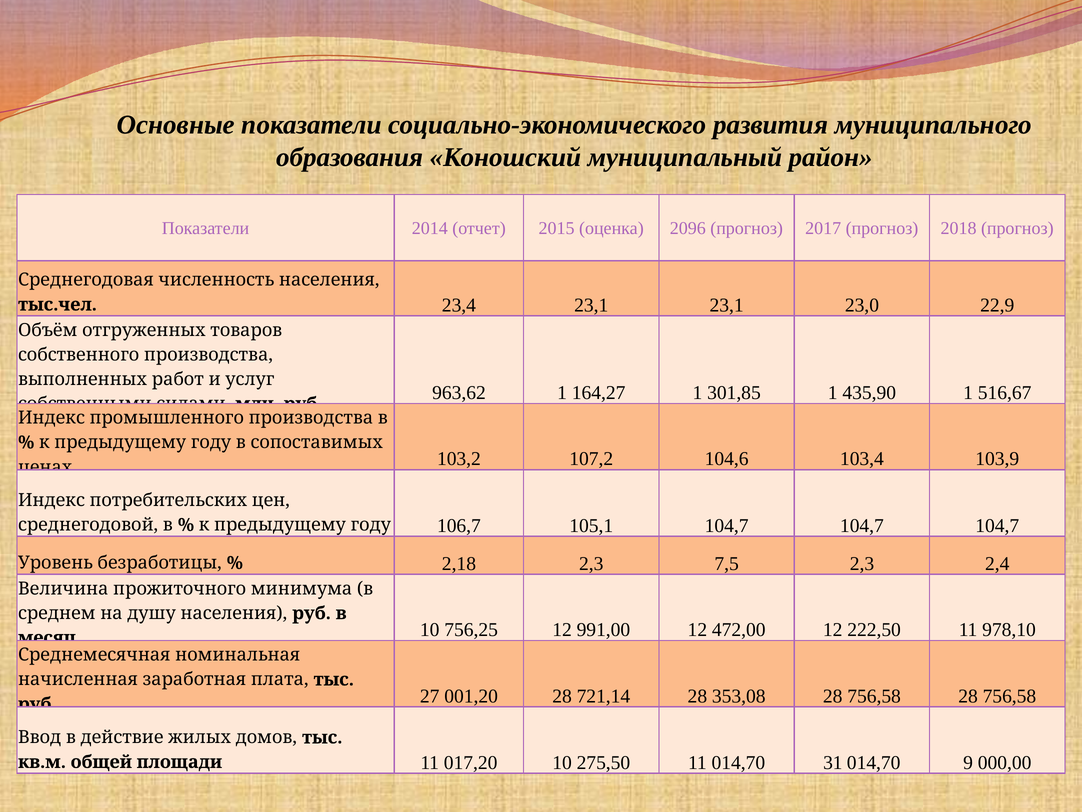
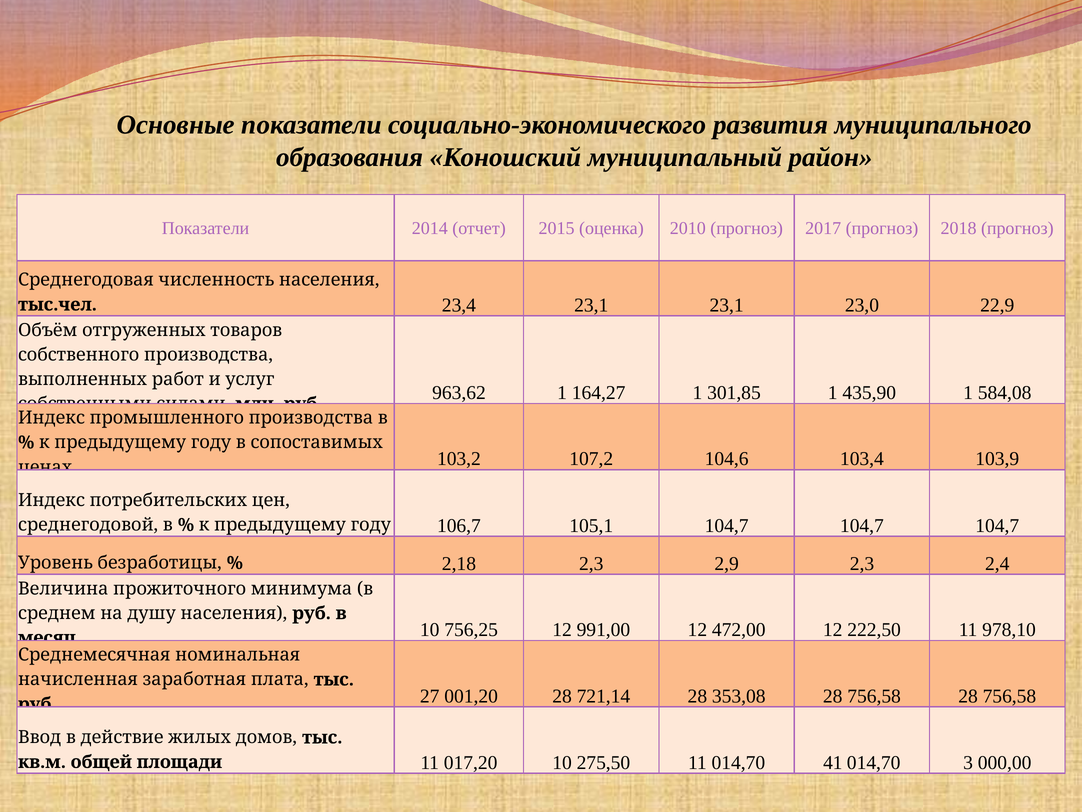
2096: 2096 -> 2010 (688, 228)
516,67: 516,67 -> 584,08 (1005, 393)
7,5: 7,5 -> 2,9 (727, 563)
31: 31 -> 41 (833, 762)
9: 9 -> 3 (968, 762)
